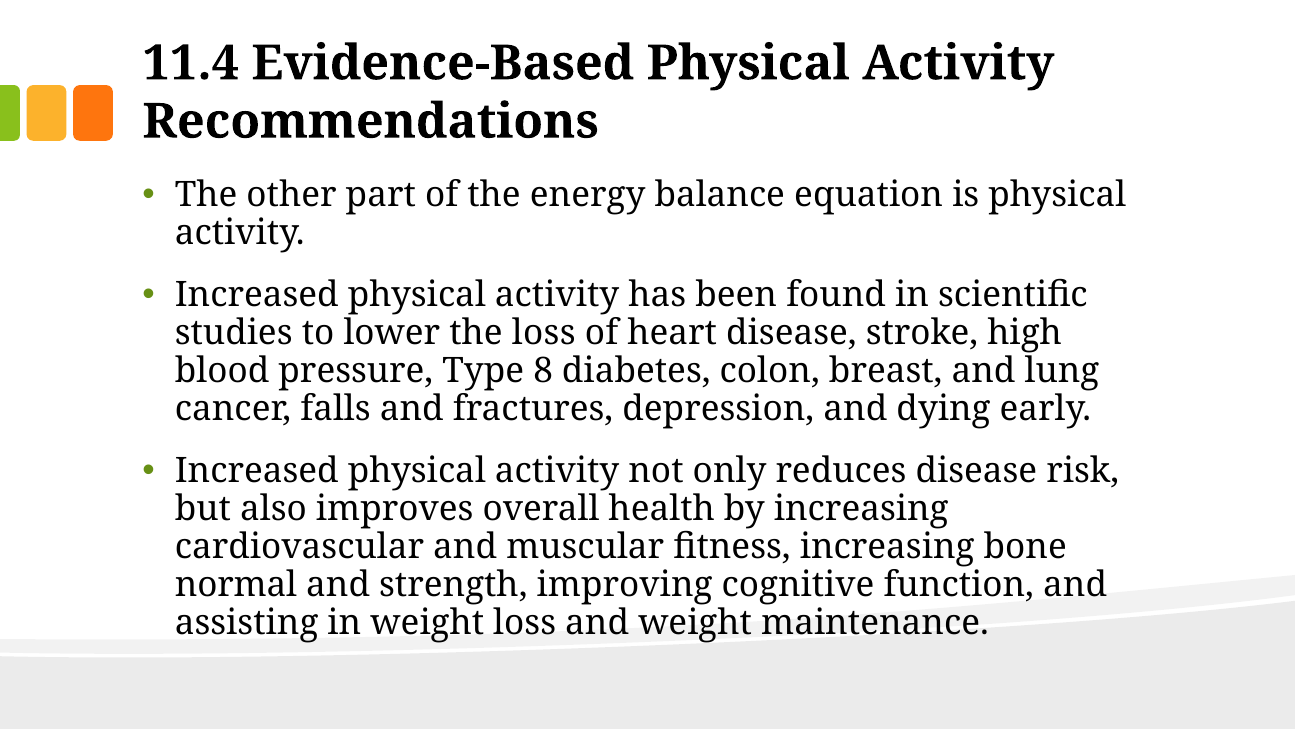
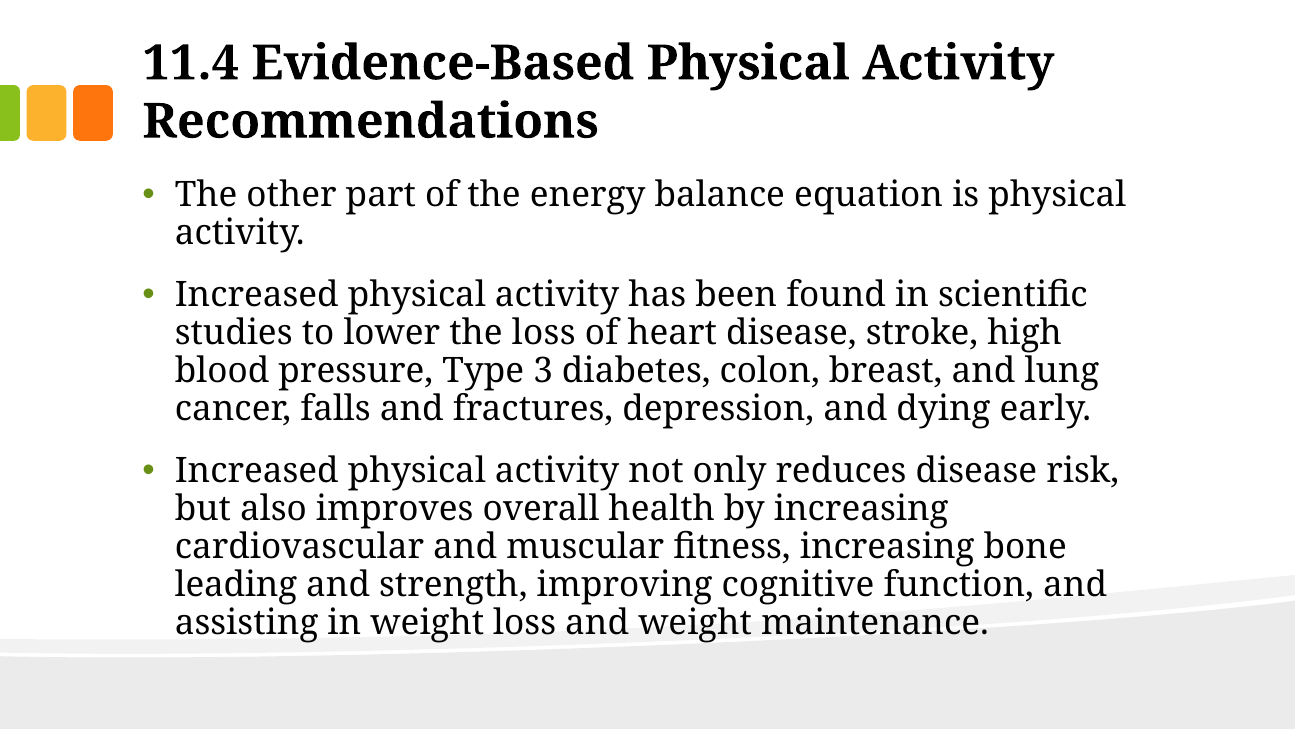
8: 8 -> 3 (543, 371)
normal: normal -> leading (236, 585)
